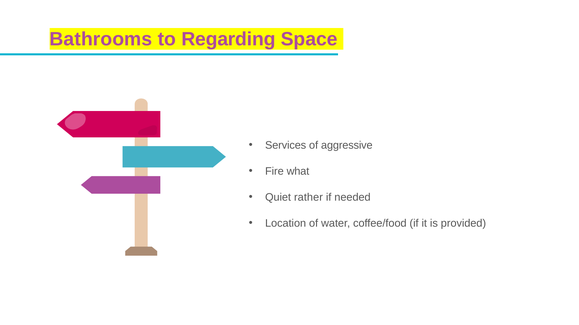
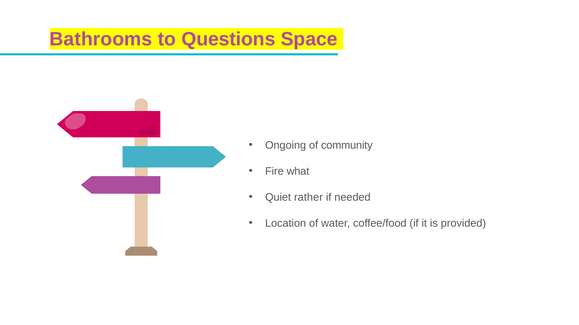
Regarding: Regarding -> Questions (228, 39)
Services: Services -> Ongoing (286, 145)
aggressive: aggressive -> community (347, 145)
